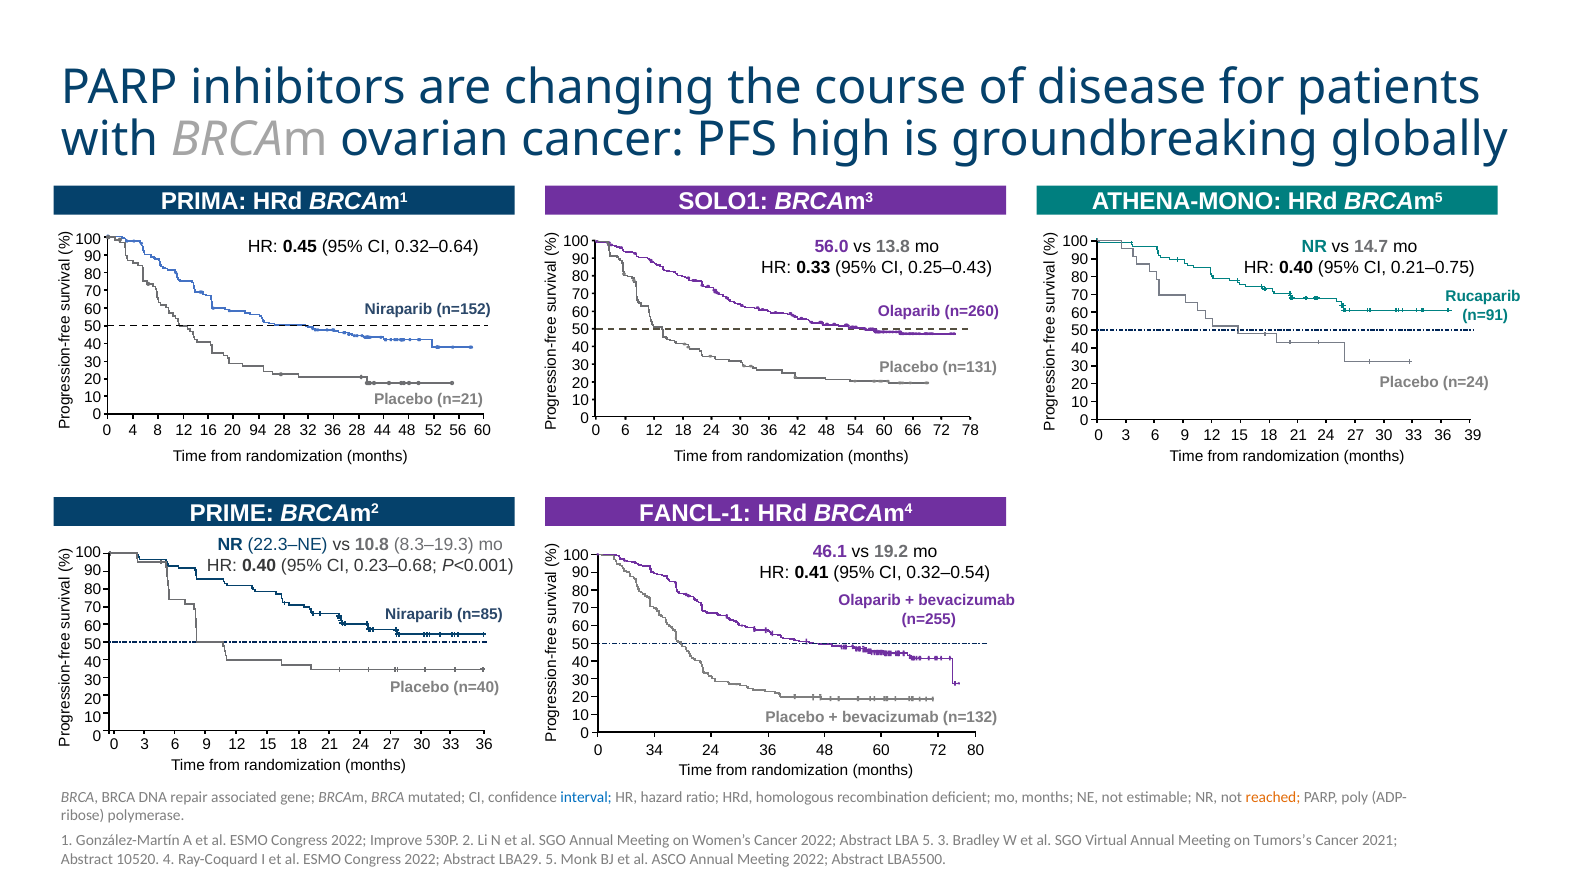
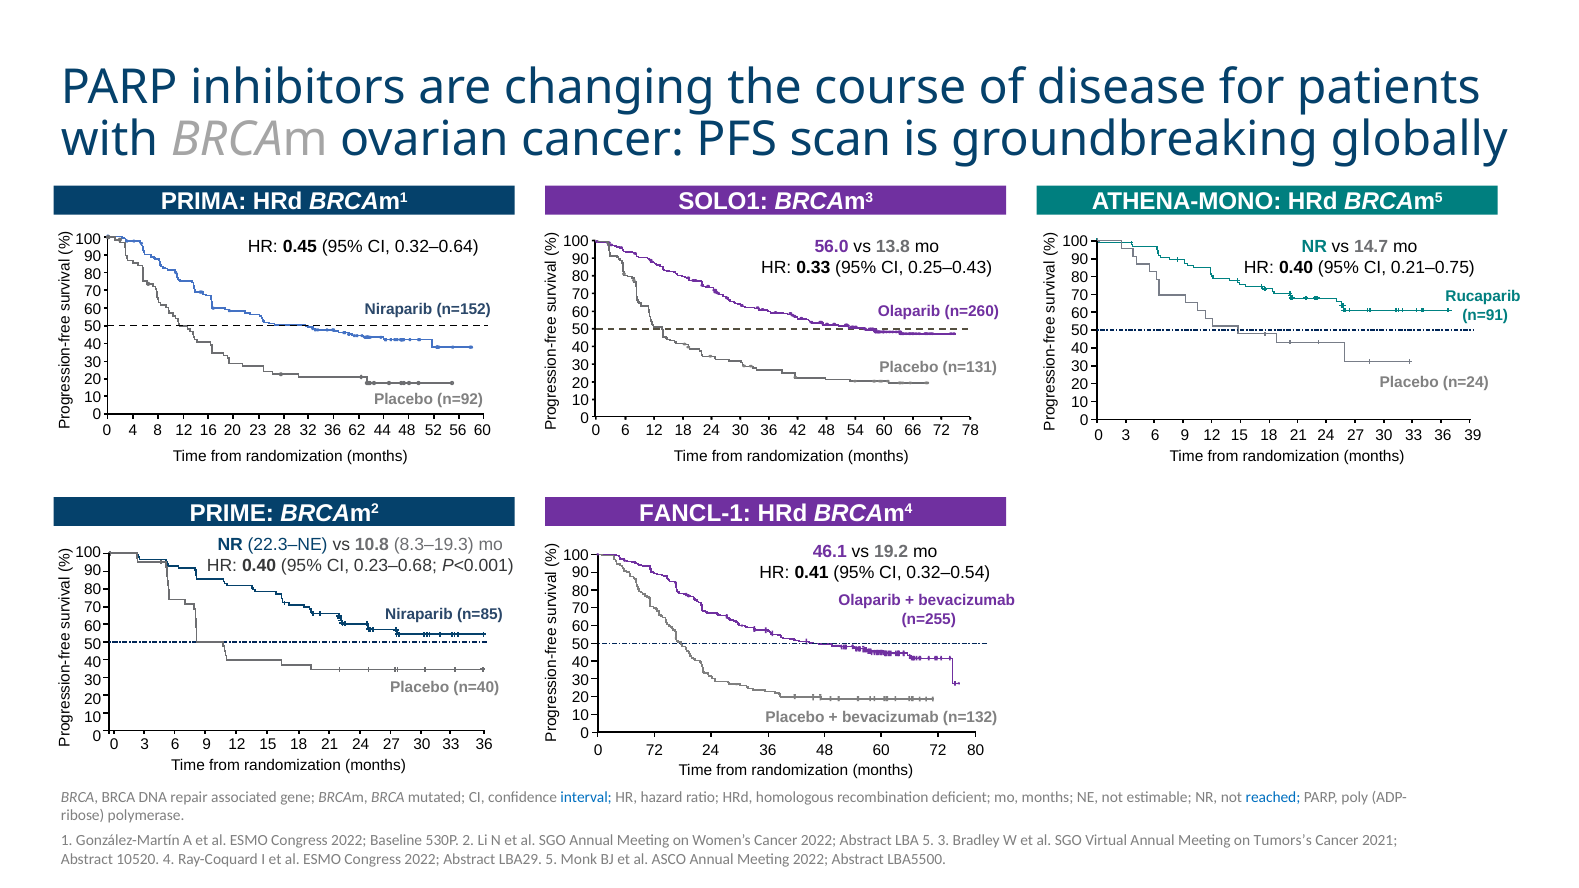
high: high -> scan (840, 140)
n=21: n=21 -> n=92 (460, 399)
94: 94 -> 23 (258, 430)
36 28: 28 -> 62 (357, 430)
0 34: 34 -> 72 (654, 750)
reached colour: orange -> blue (1273, 797)
Improve: Improve -> Baseline (396, 841)
